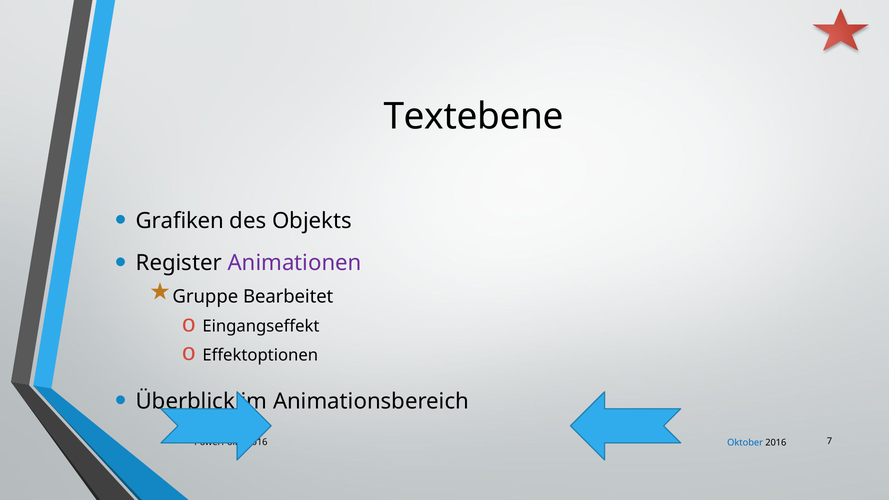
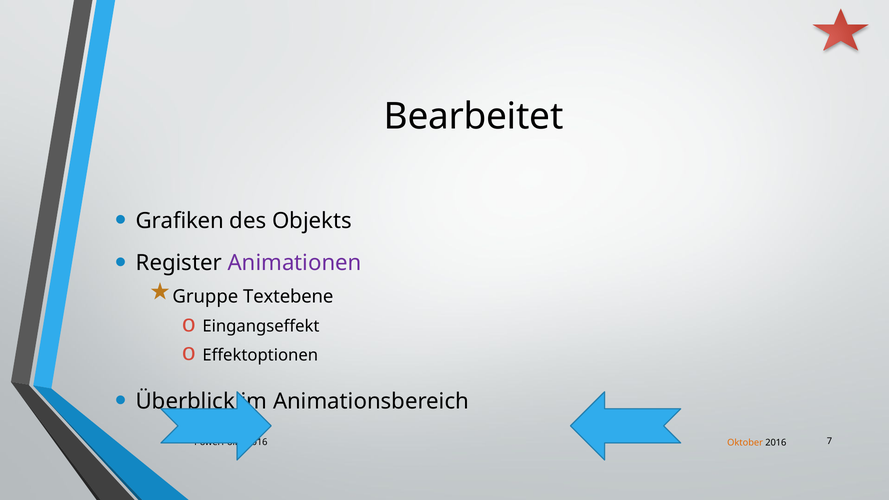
Textebene: Textebene -> Bearbeitet (474, 116)
Bearbeitet: Bearbeitet -> Textebene (288, 296)
Oktober colour: blue -> orange (745, 443)
